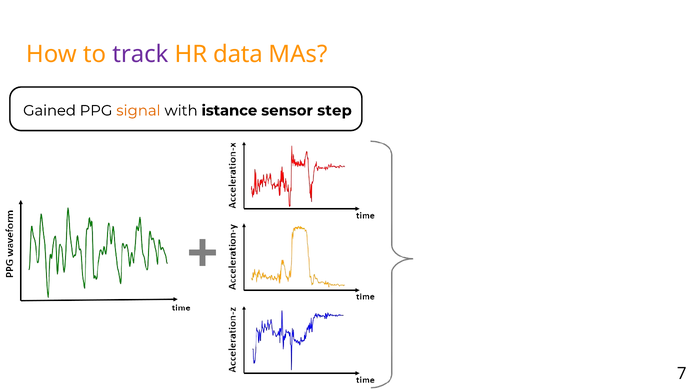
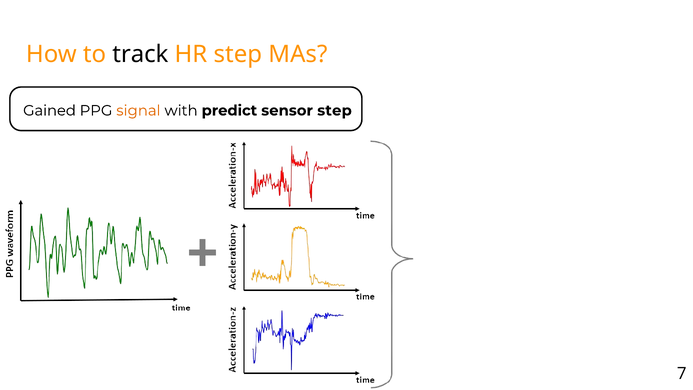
track colour: purple -> black (140, 54)
HR data: data -> step (238, 54)
istance: istance -> predict (229, 111)
